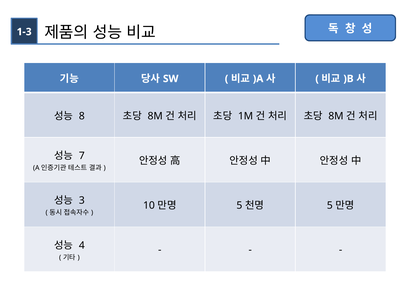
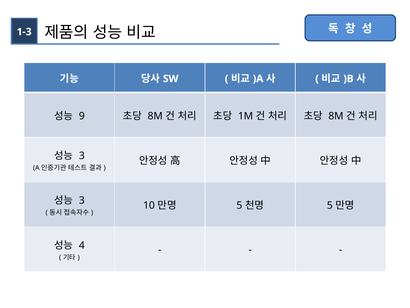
8: 8 -> 9 (82, 116)
7: 7 -> 3 (82, 156)
